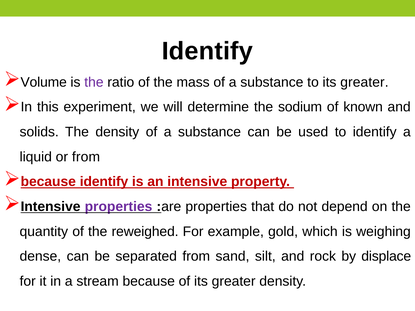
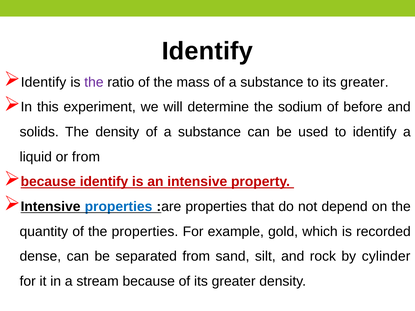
Volume: Volume -> Identify (44, 82)
known: known -> before (363, 107)
properties colour: purple -> blue (119, 207)
the reweighed: reweighed -> properties (145, 232)
weighing: weighing -> recorded (383, 232)
displace: displace -> cylinder (386, 257)
